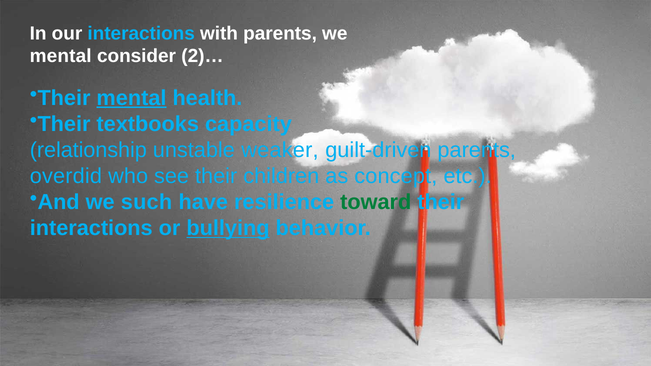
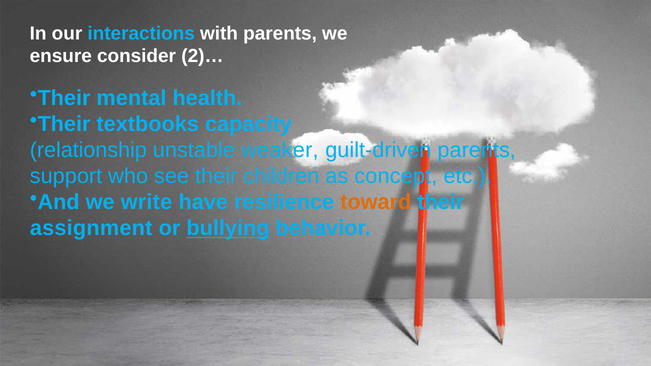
mental: mental -> ensure (61, 56)
mental underline: present -> none (131, 98)
overdid: overdid -> support (66, 176)
such: such -> write (146, 202)
toward colour: green -> orange (376, 202)
interactions: interactions -> assignment (91, 228)
